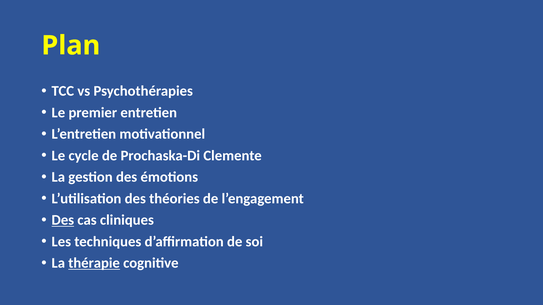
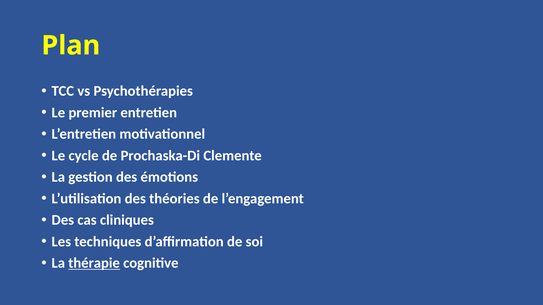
Des underline: present -> none (63, 220)
